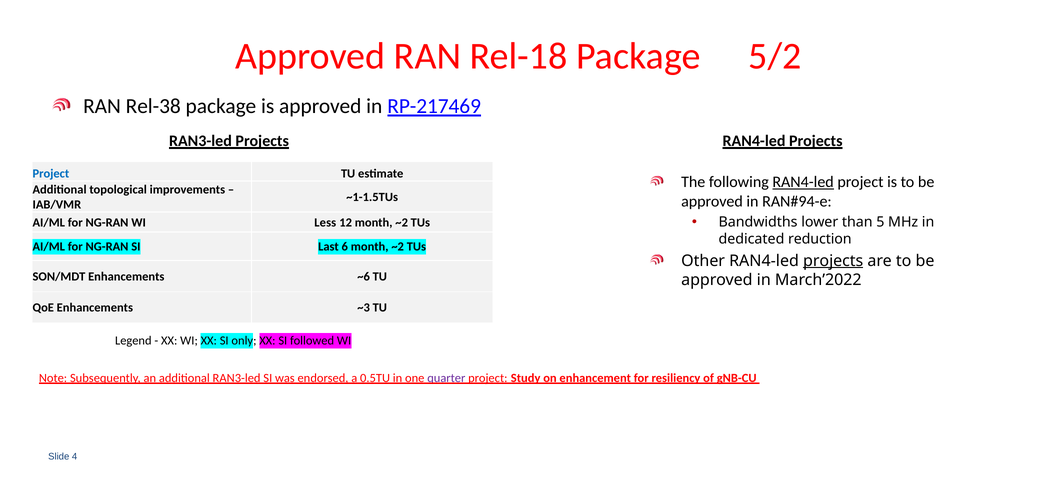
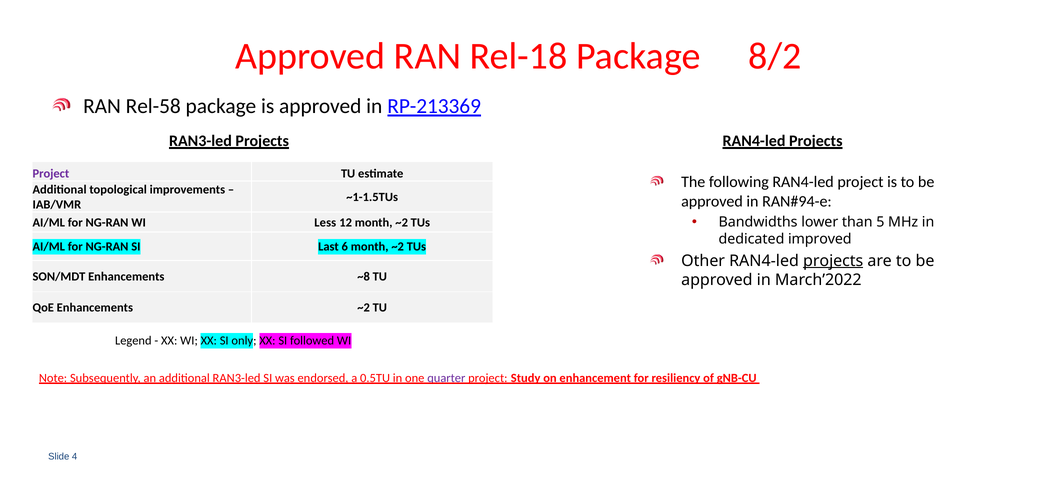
5/2: 5/2 -> 8/2 (775, 56)
Rel-38: Rel-38 -> Rel-58 (153, 106)
RP-217469: RP-217469 -> RP-213369 (434, 106)
Project colour: blue -> purple (51, 174)
RAN4-led underline: present -> none (803, 182)
reduction: reduction -> improved (820, 239)
~6: ~6 -> ~8 (364, 277)
Enhancements ~3: ~3 -> ~2 (364, 308)
